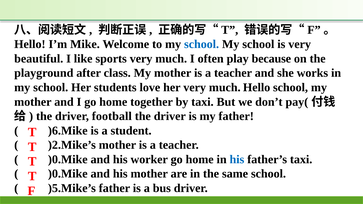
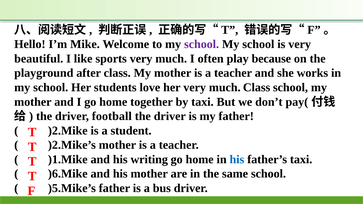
school colour: blue -> purple (202, 44)
much Hello: Hello -> Class (257, 87)
)6.Mike: )6.Mike -> )2.Mike (68, 131)
)0.Mike: )0.Mike -> )1.Mike (68, 159)
worker: worker -> writing (149, 159)
)0.Mike: )0.Mike -> )6.Mike (68, 174)
